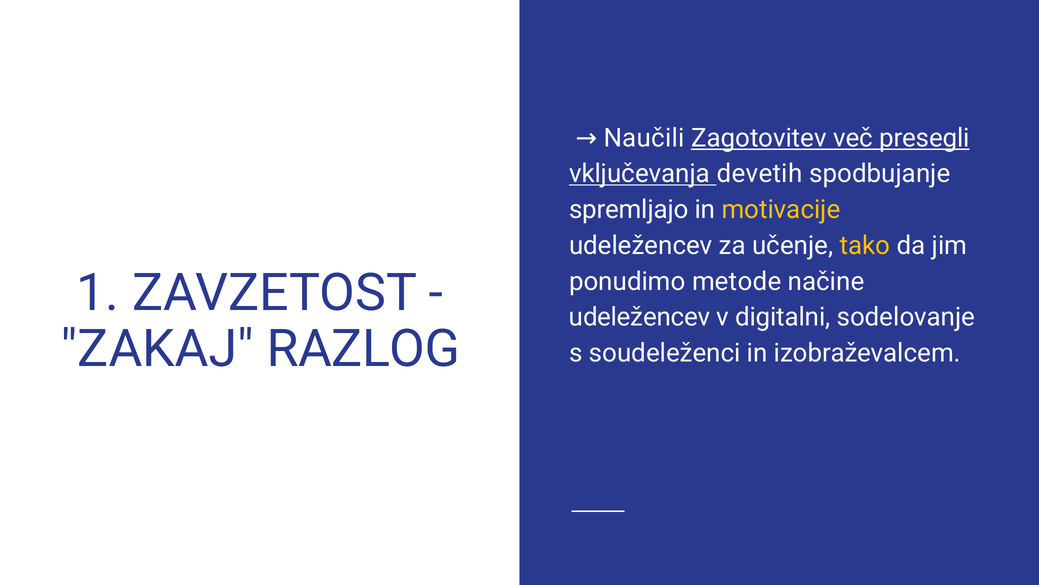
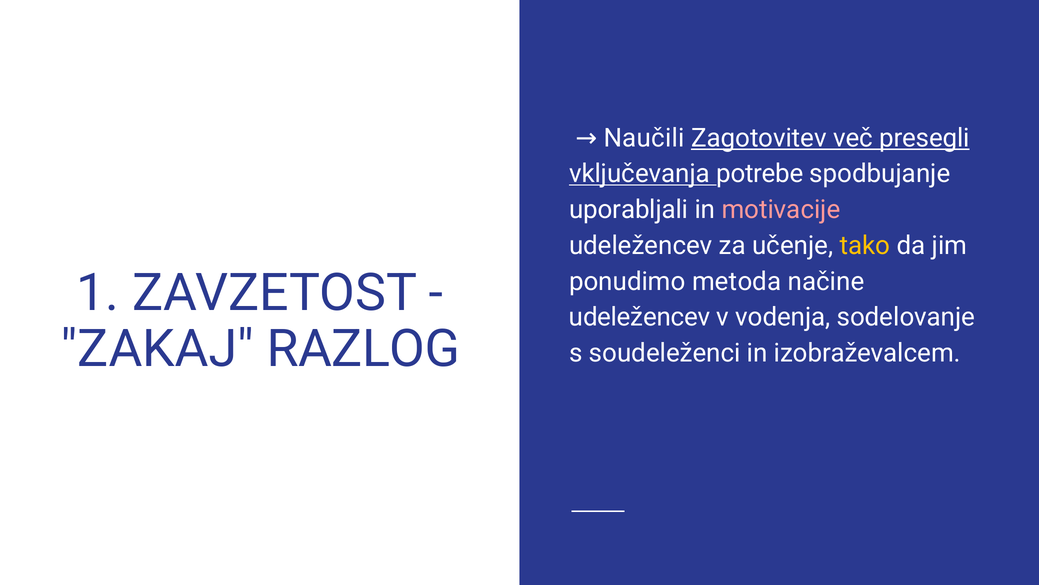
devetih: devetih -> potrebe (760, 174)
spremljajo: spremljajo -> uporabljali (629, 210)
motivacije colour: yellow -> pink (781, 210)
metode: metode -> metoda (737, 281)
digitalni: digitalni -> vodenja (783, 317)
